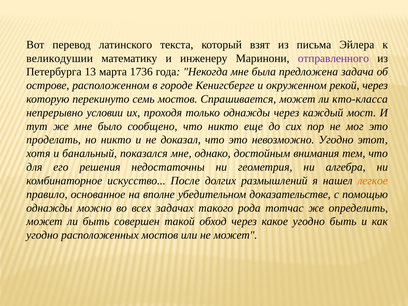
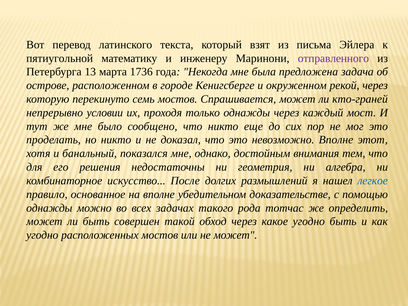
великодушии: великодушии -> пятиугольной (60, 58)
кто-класса: кто-класса -> кто-граней (360, 99)
невозможно Угодно: Угодно -> Вполне (336, 140)
легкое colour: orange -> blue (373, 181)
